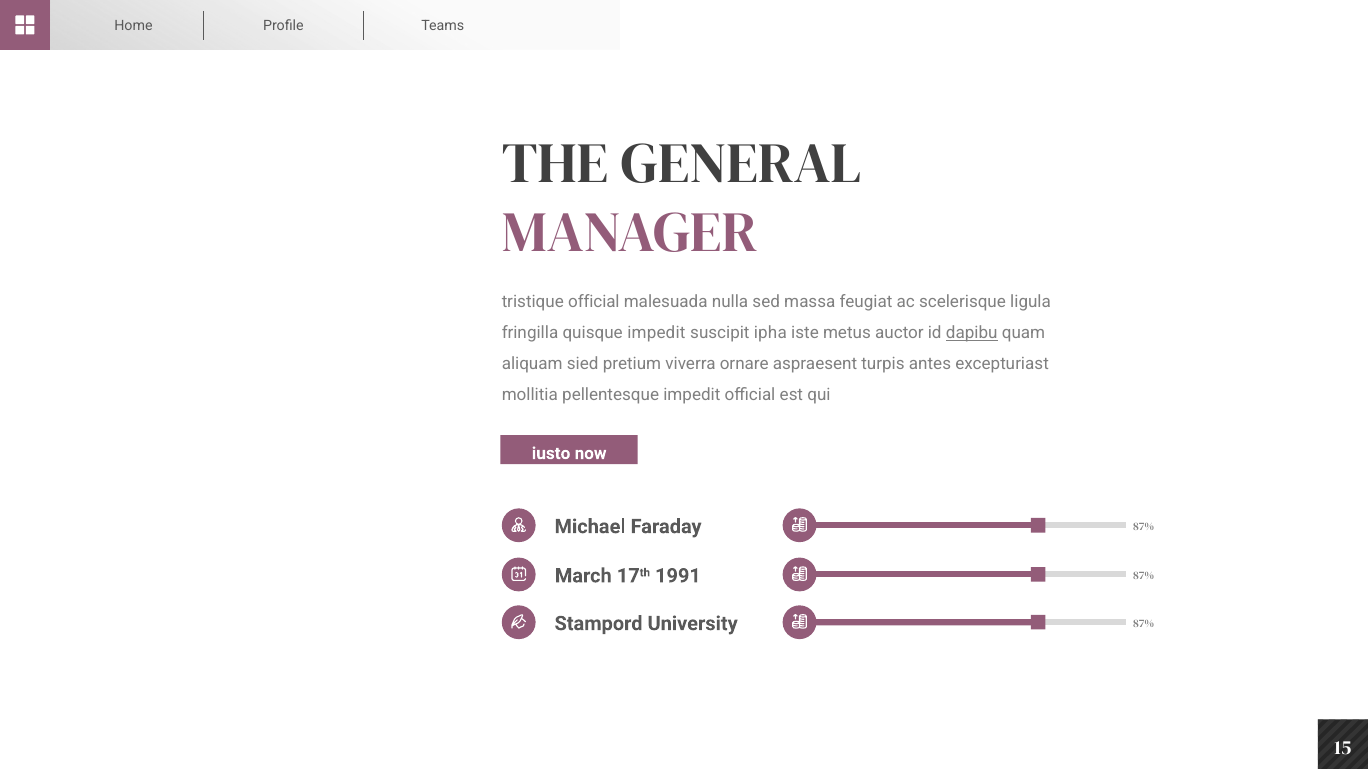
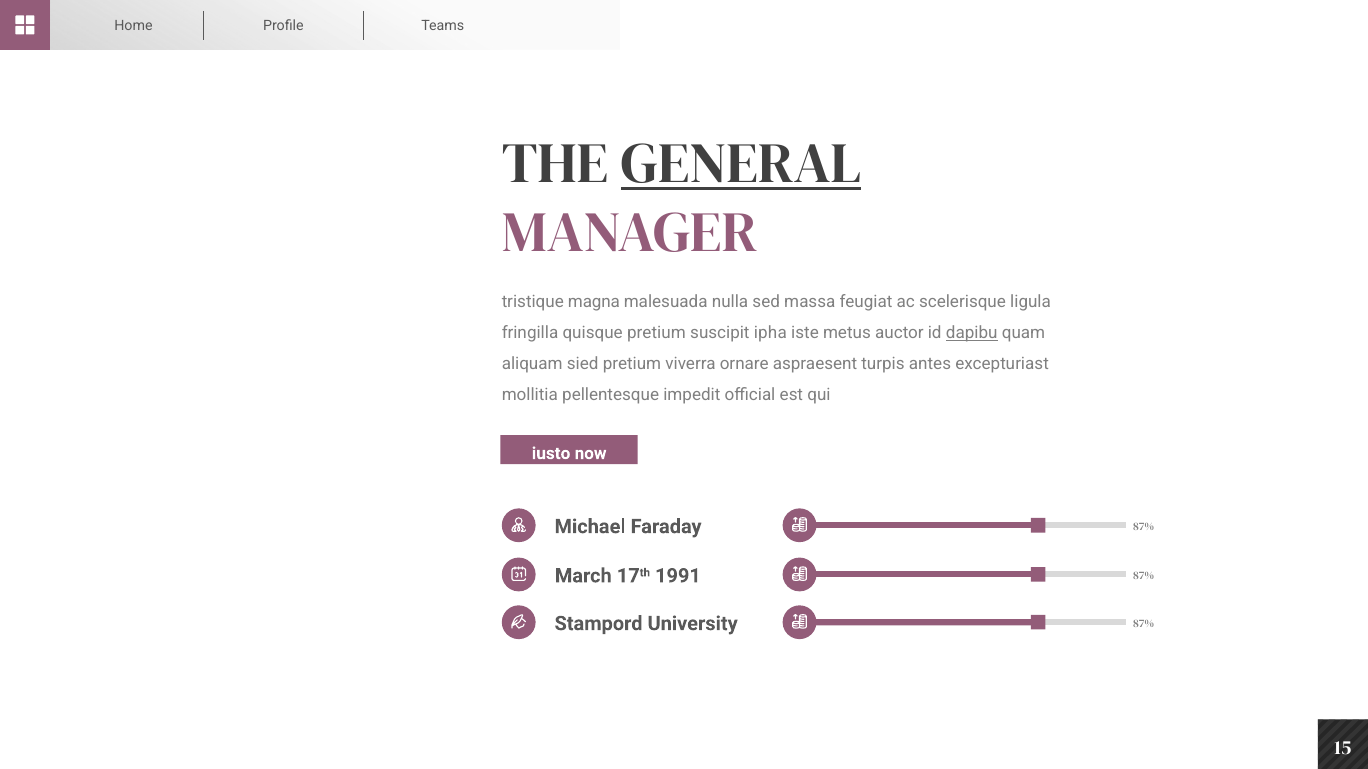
GENERAL underline: none -> present (741, 164)
tristique official: official -> magna (594, 302)
quisque impedit: impedit -> pretium (656, 333)
